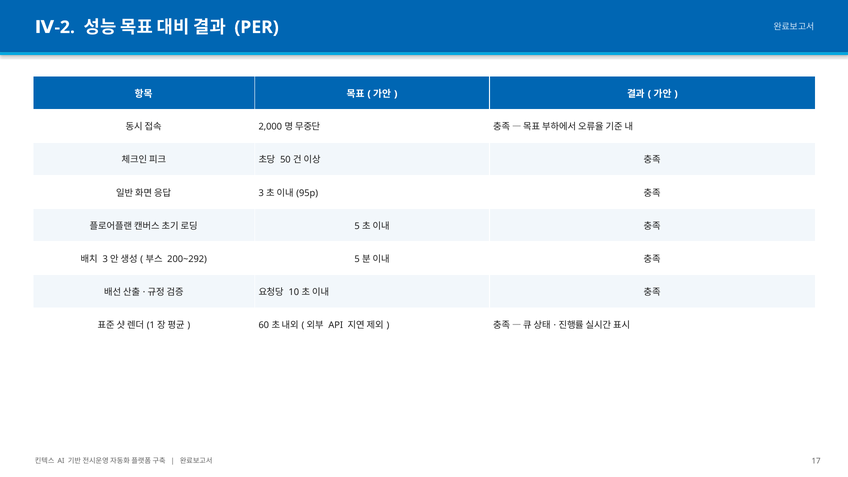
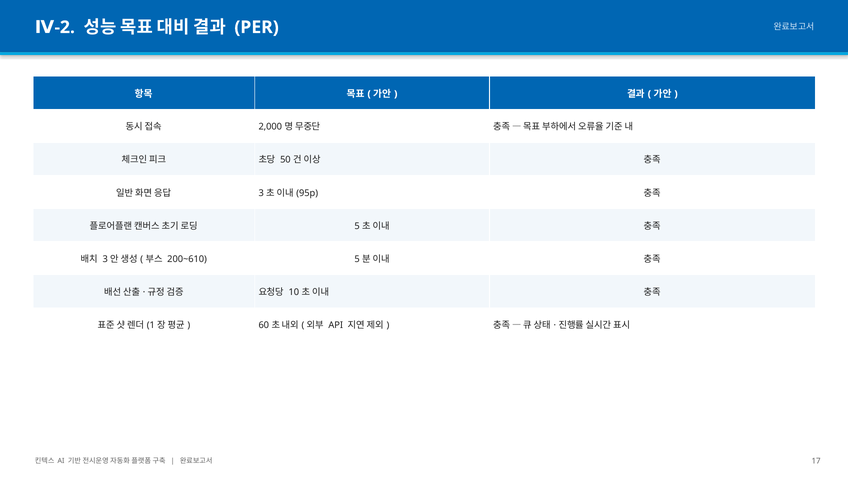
200~292: 200~292 -> 200~610 (187, 259)
